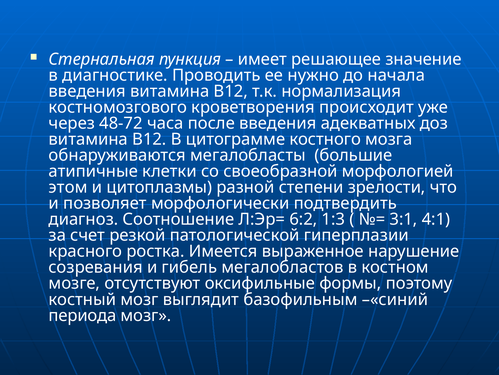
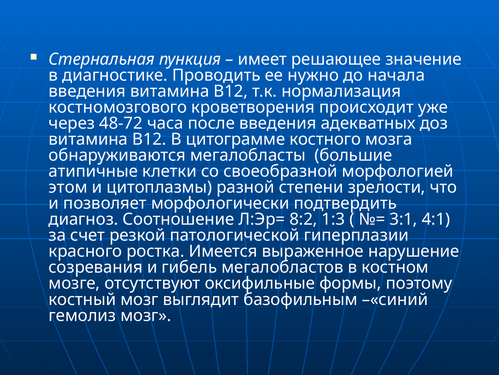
6:2: 6:2 -> 8:2 (303, 219)
периода: периода -> гемолиз (82, 315)
